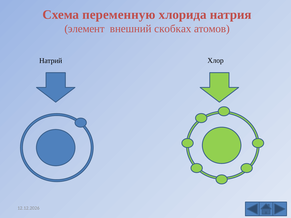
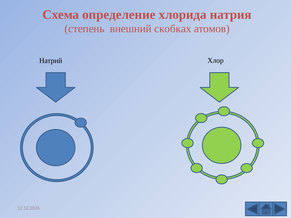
переменную: переменную -> определение (119, 15)
элемент: элемент -> степень (84, 29)
